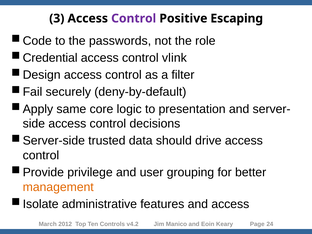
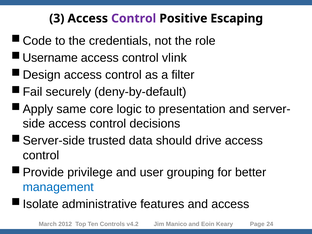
passwords: passwords -> credentials (120, 41)
Credential: Credential -> Username (50, 58)
management colour: orange -> blue (58, 187)
